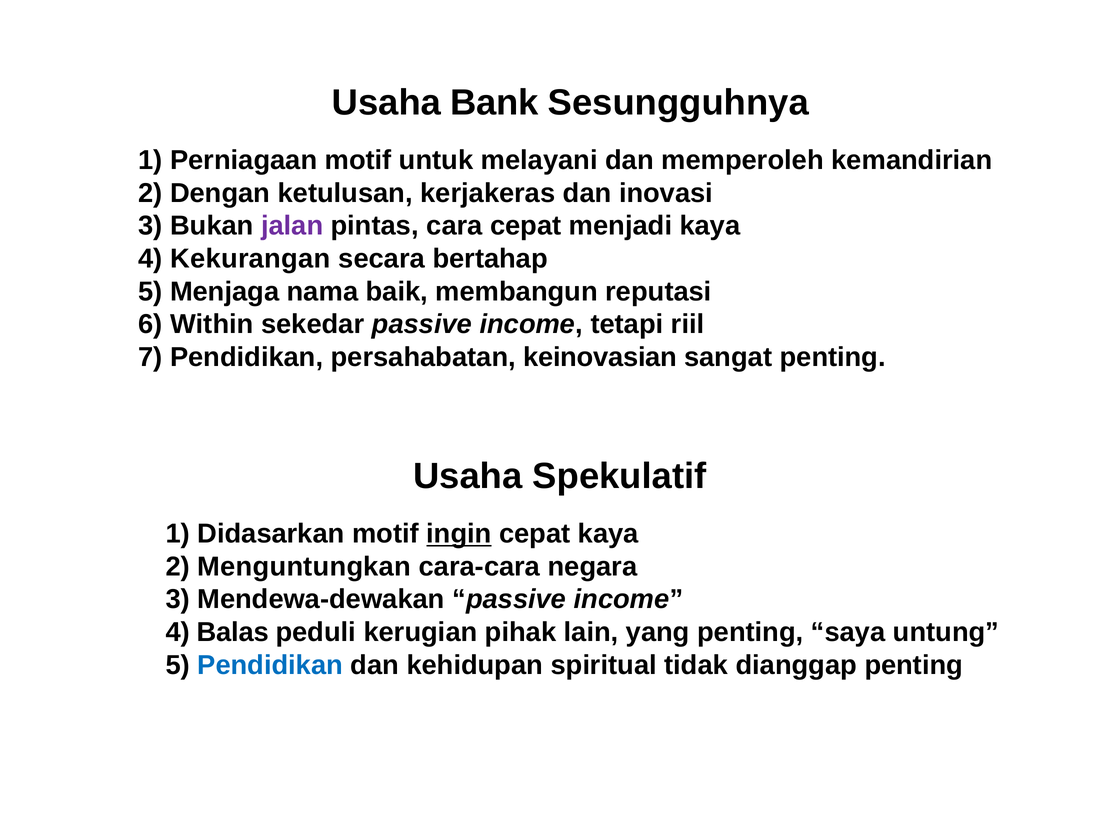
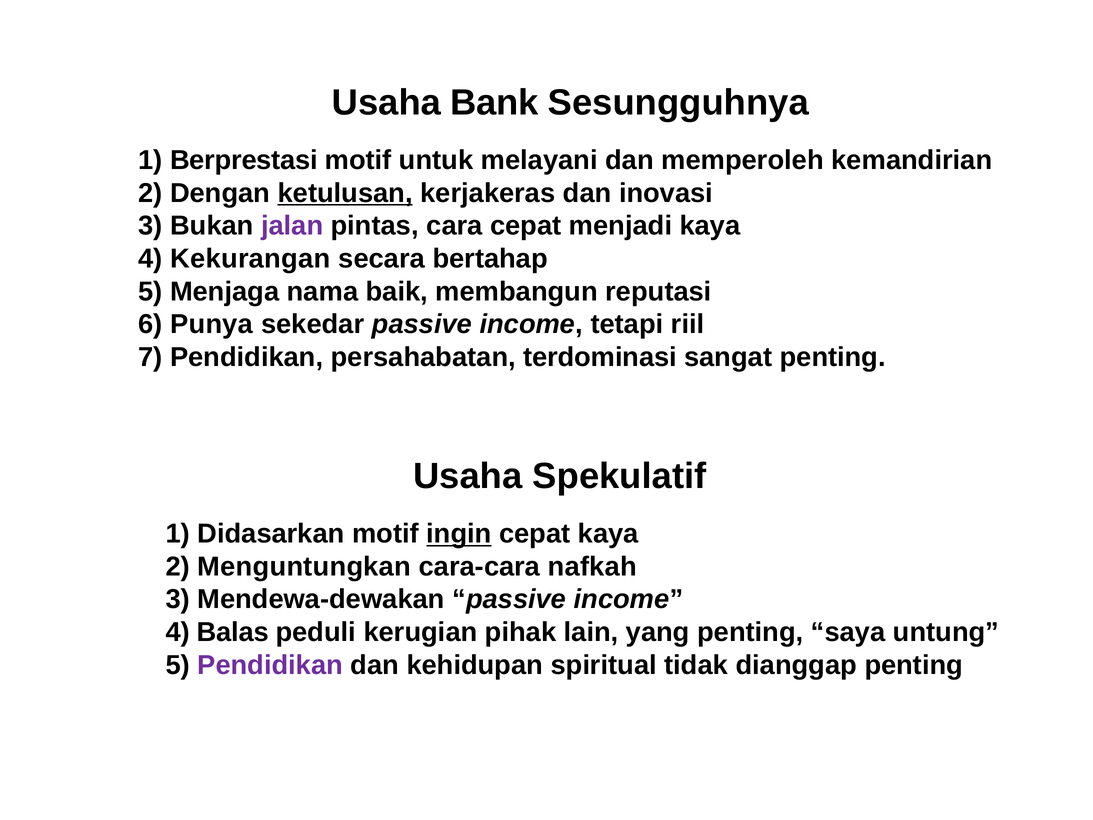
Perniagaan: Perniagaan -> Berprestasi (244, 160)
ketulusan underline: none -> present (345, 193)
Within: Within -> Punya (212, 324)
keinovasian: keinovasian -> terdominasi (600, 357)
negara: negara -> nafkah (592, 566)
Pendidikan colour: blue -> purple (270, 665)
